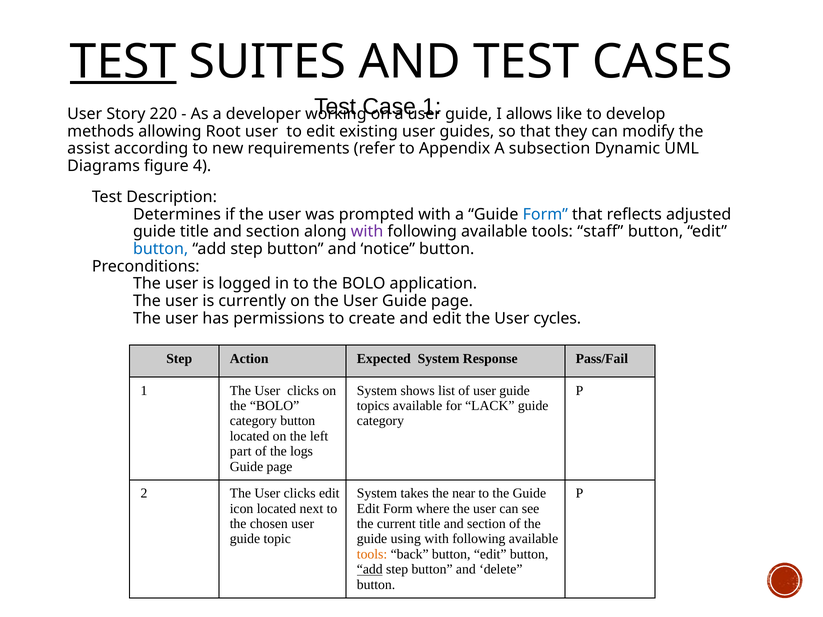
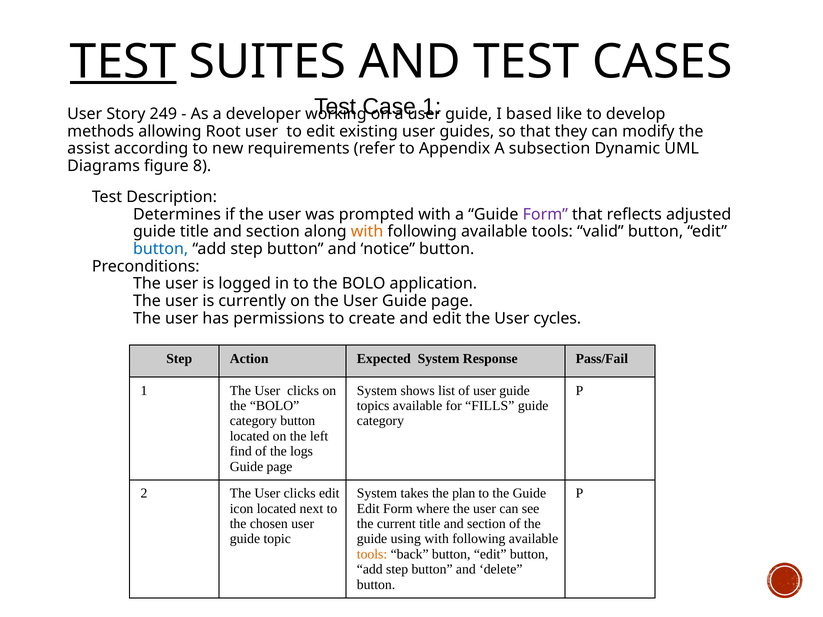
220: 220 -> 249 (163, 114)
allows: allows -> based (529, 114)
4: 4 -> 8 (202, 166)
Form colour: blue -> purple (545, 214)
with colour: purple -> orange (367, 232)
staff: staff -> valid (600, 232)
LACK: LACK -> FILLS (490, 406)
part: part -> find (241, 452)
near: near -> plan (464, 493)
add underline: present -> none (370, 570)
